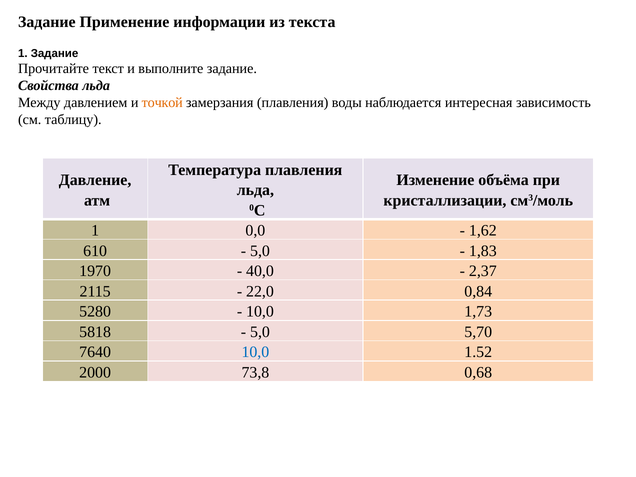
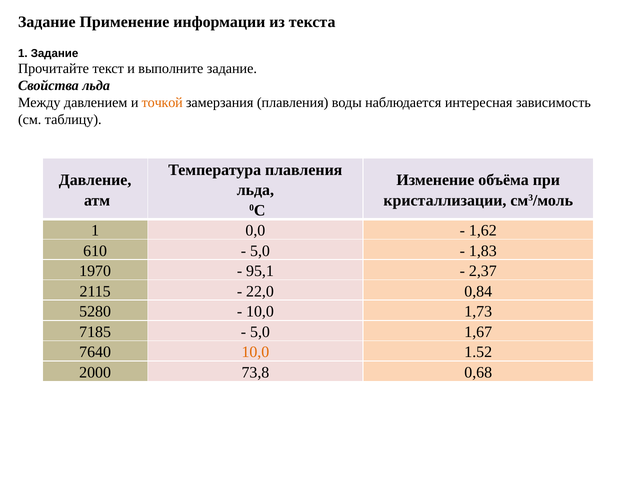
40,0: 40,0 -> 95,1 (260, 271)
5818: 5818 -> 7185 (95, 332)
5,70: 5,70 -> 1,67 (478, 332)
10,0 colour: blue -> orange (255, 352)
